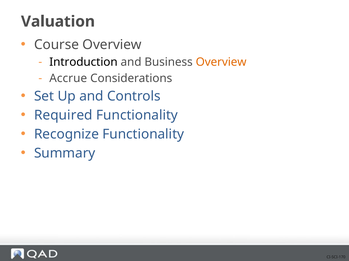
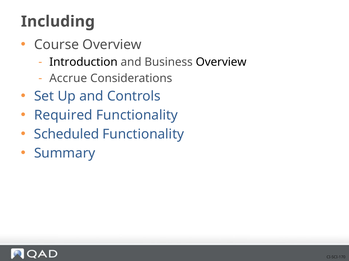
Valuation: Valuation -> Including (58, 22)
Overview colour: orange -> black (221, 62)
Recognize: Recognize -> Scheduled (67, 134)
